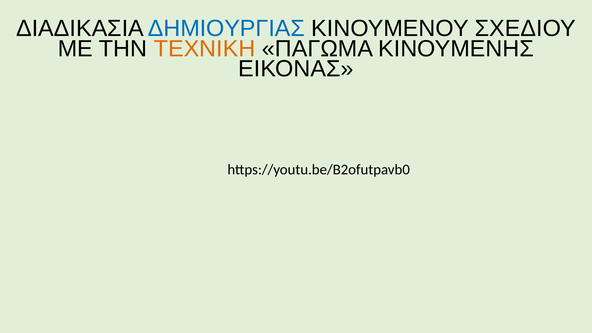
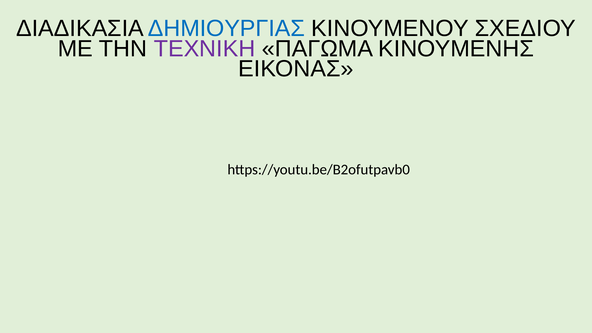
ΤΕΧΝΙΚΗ colour: orange -> purple (205, 49)
